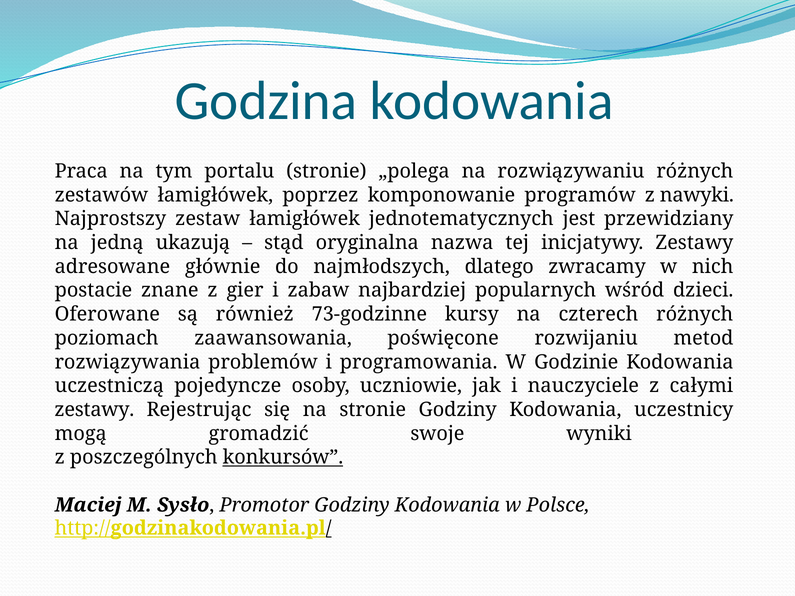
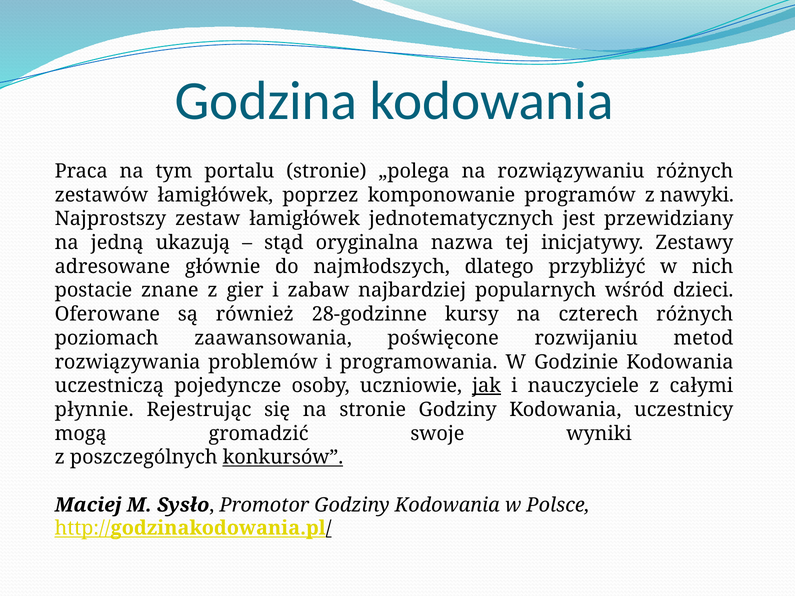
zwracamy: zwracamy -> przybliżyć (597, 267)
73-godzinne: 73-godzinne -> 28-godzinne (369, 314)
jak underline: none -> present (487, 386)
zestawy: zestawy -> płynnie (94, 410)
